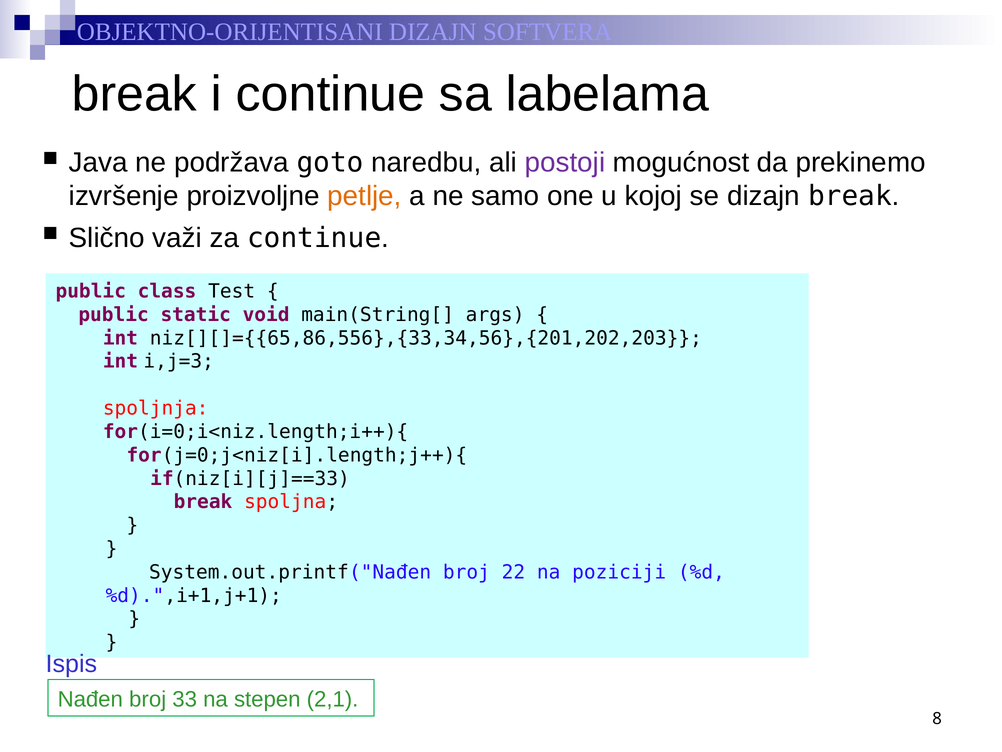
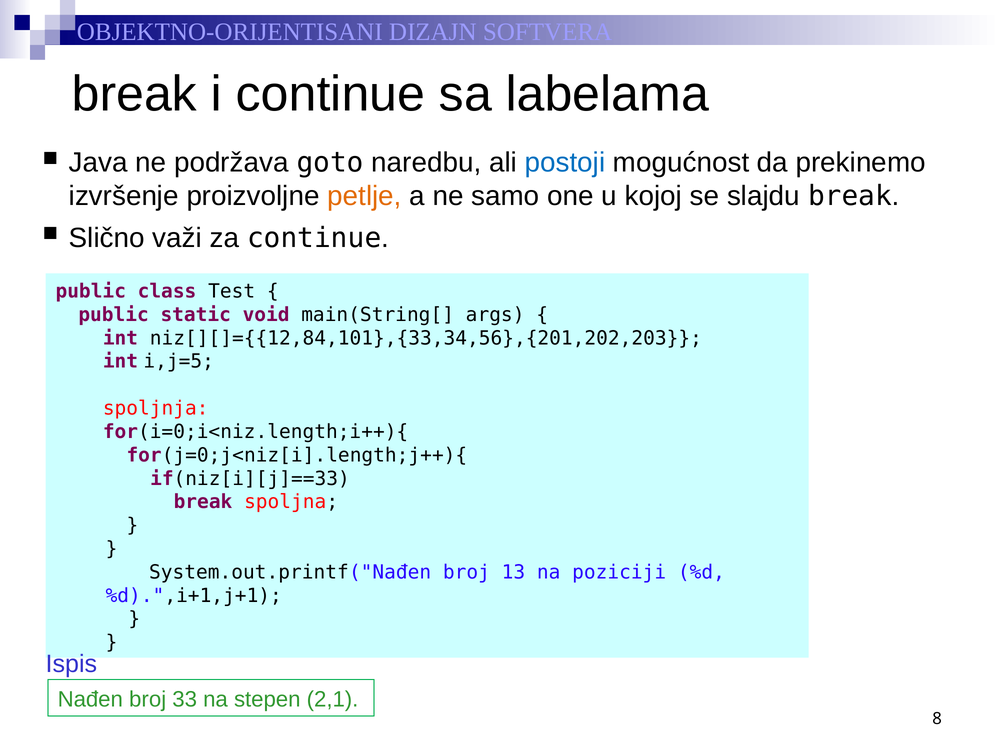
postoji colour: purple -> blue (565, 163)
se dizajn: dizajn -> slajdu (763, 196)
niz[][]={{65,86,556},{33,34,56},{201,202,203: niz[][]={{65,86,556},{33,34,56},{201,202,203 -> niz[][]={{12,84,101},{33,34,56},{201,202,203 (426, 338)
i,j=3: i,j=3 -> i,j=5 (179, 361)
22: 22 -> 13 (513, 572)
